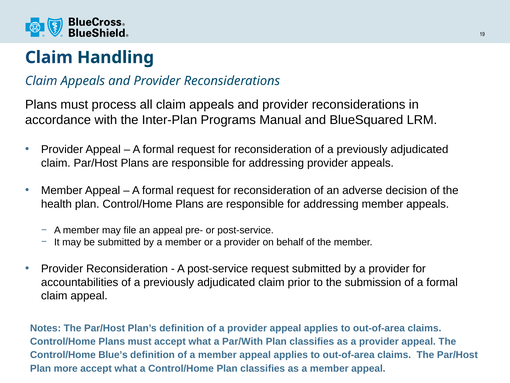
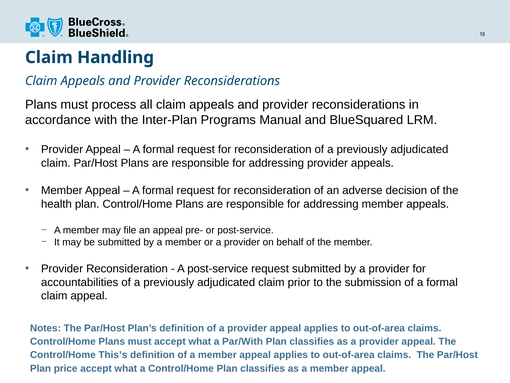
Blue’s: Blue’s -> This’s (113, 355)
more: more -> price (66, 368)
